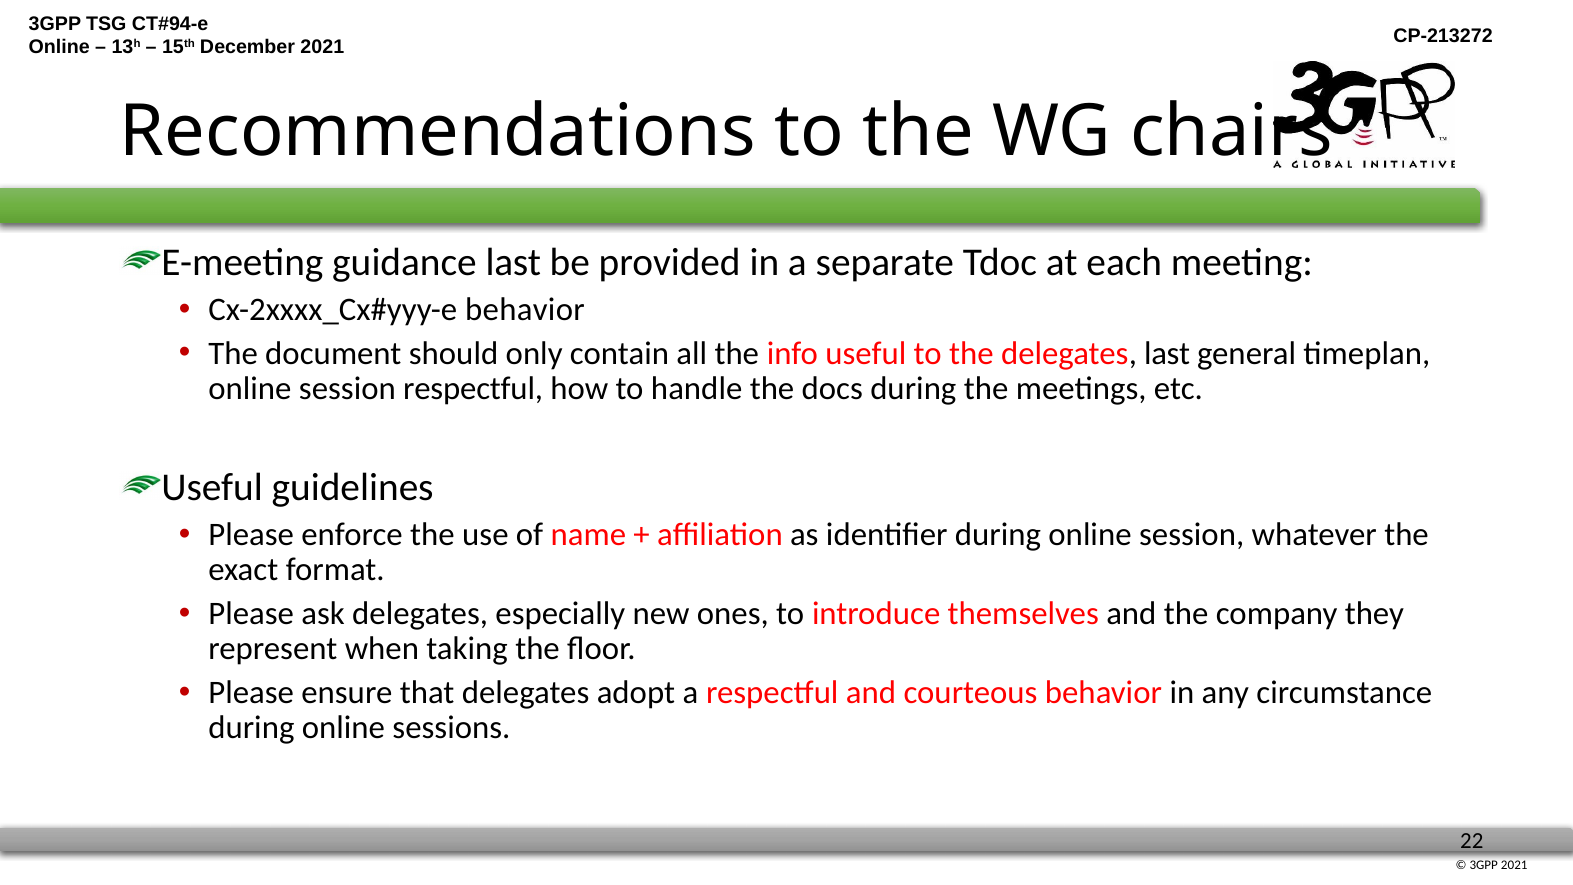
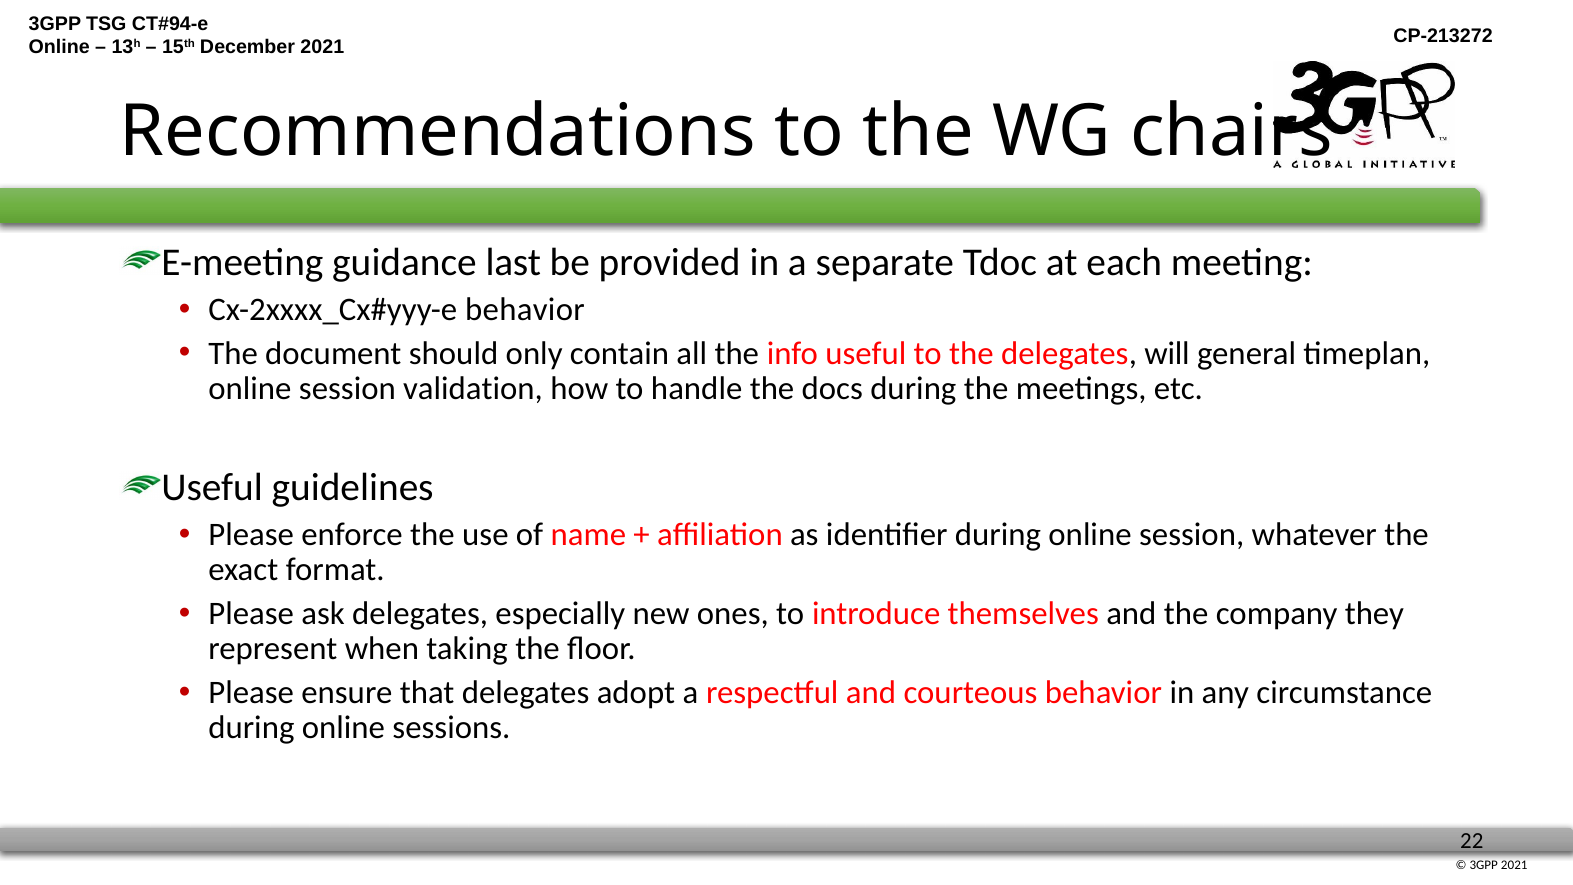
delegates last: last -> will (1167, 353)
session respectful: respectful -> validation (473, 389)
